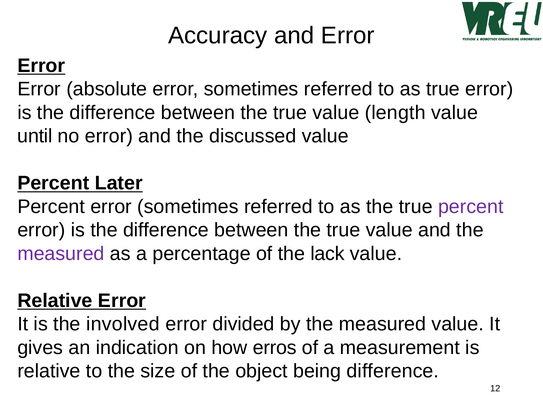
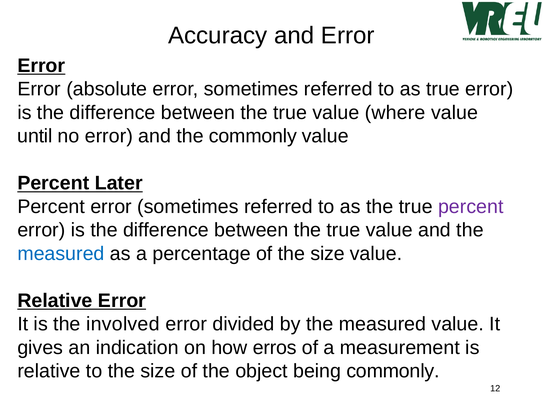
length: length -> where (395, 113)
the discussed: discussed -> commonly (253, 136)
measured colour: purple -> blue (61, 254)
of the lack: lack -> size (328, 254)
being difference: difference -> commonly (393, 371)
